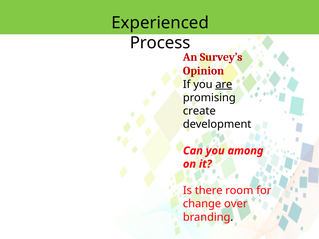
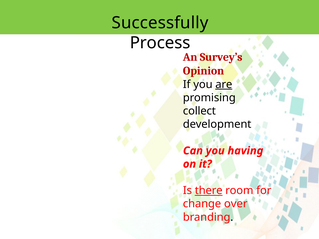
Experienced: Experienced -> Successfully (160, 23)
create: create -> collect (199, 111)
among: among -> having (245, 151)
there underline: none -> present (209, 191)
